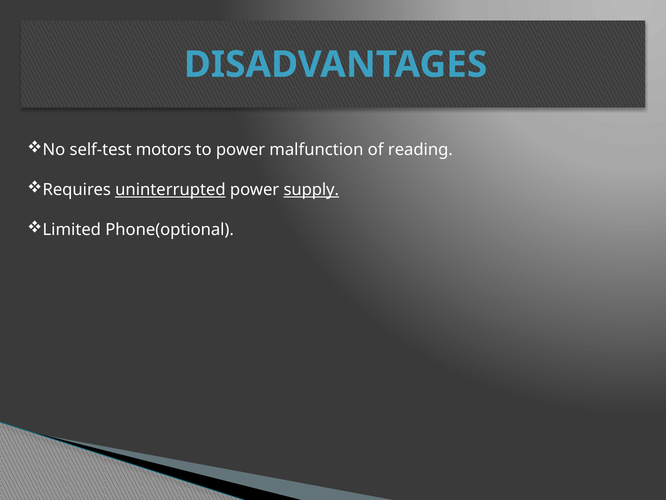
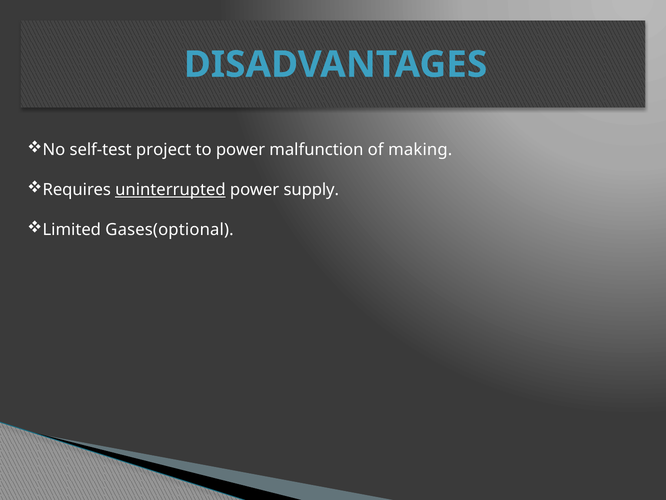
motors: motors -> project (164, 150)
reading: reading -> making (420, 150)
supply underline: present -> none (311, 190)
Phone(optional: Phone(optional -> Gases(optional (170, 230)
